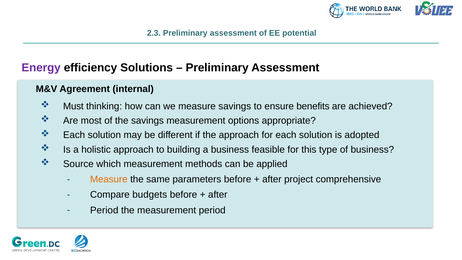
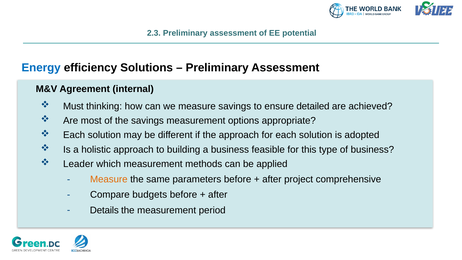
Energy colour: purple -> blue (41, 68)
benefits: benefits -> detailed (313, 106)
Source: Source -> Leader (78, 164)
Period: Period -> Details (104, 210)
